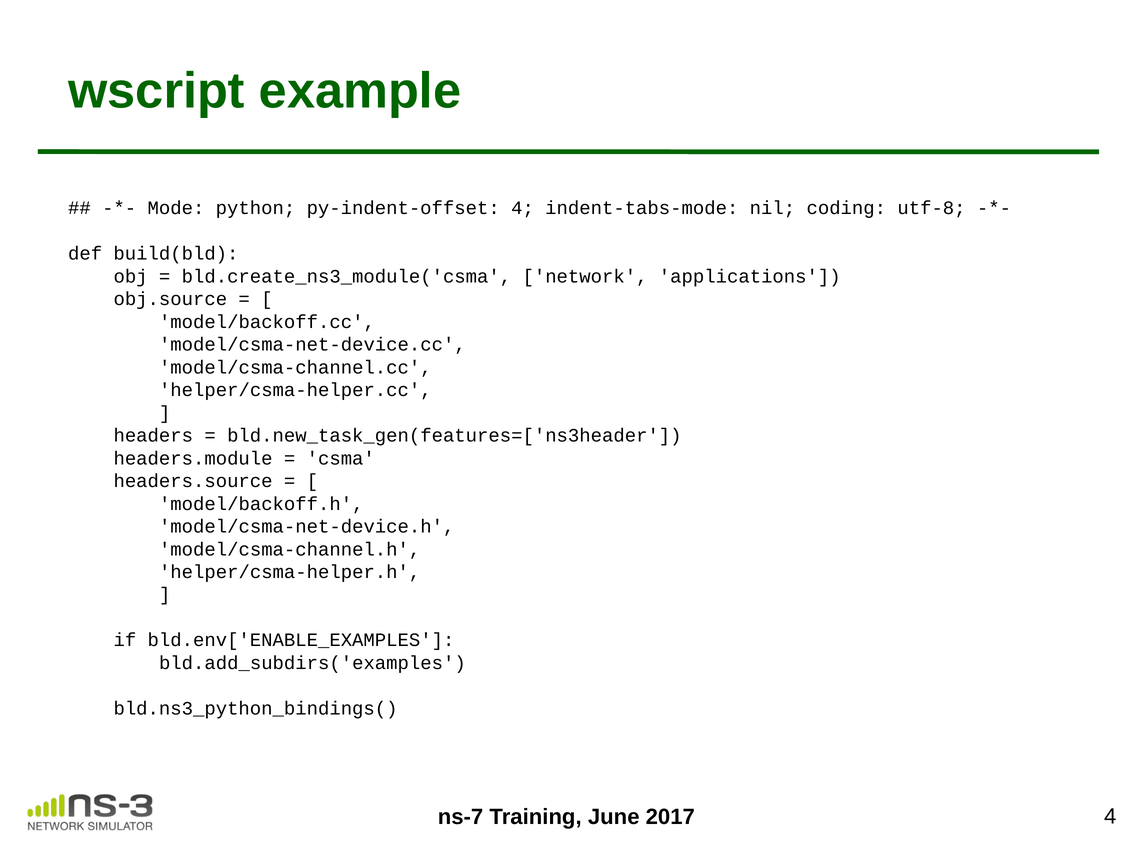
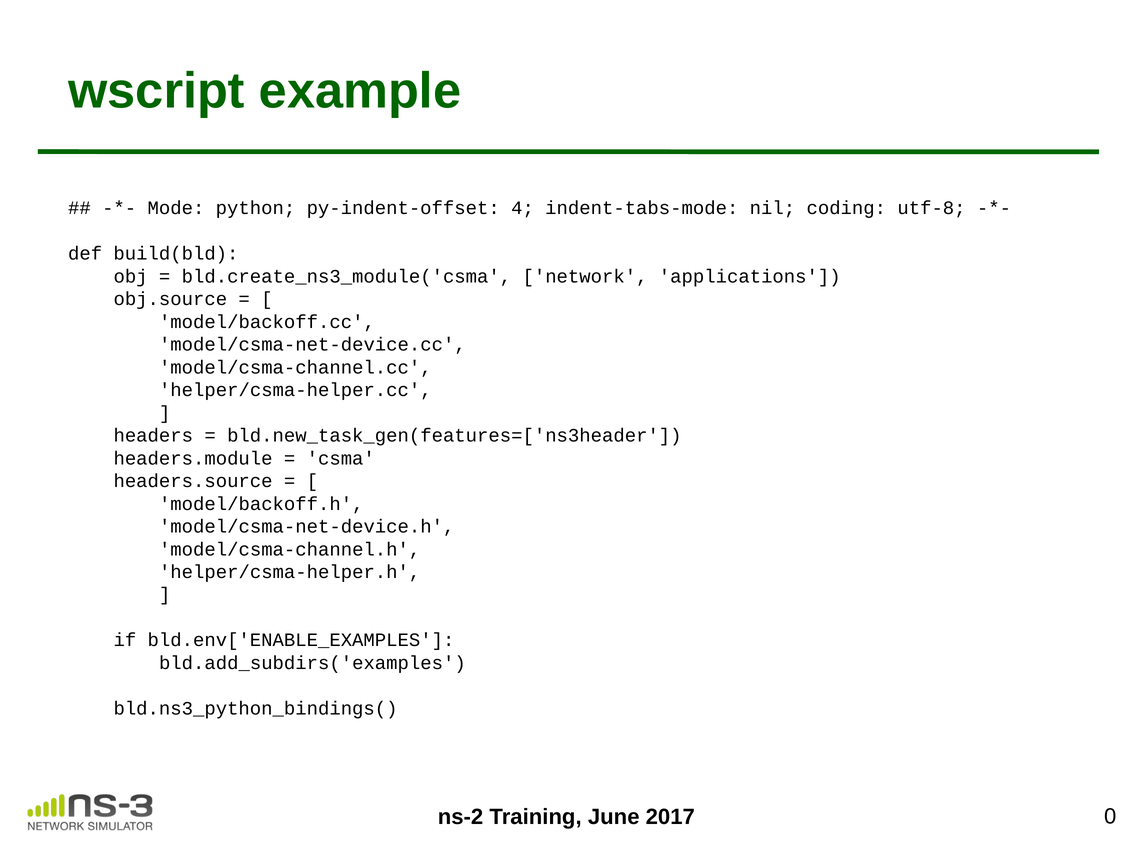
ns-7: ns-7 -> ns-2 (461, 817)
2017 4: 4 -> 0 (1110, 816)
